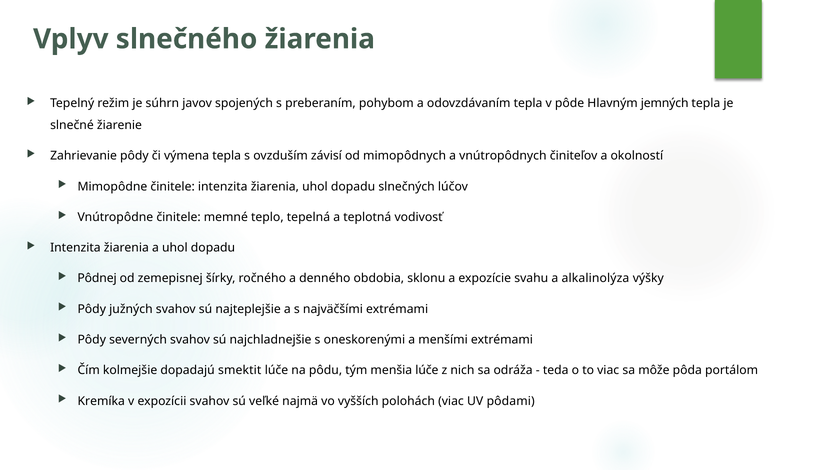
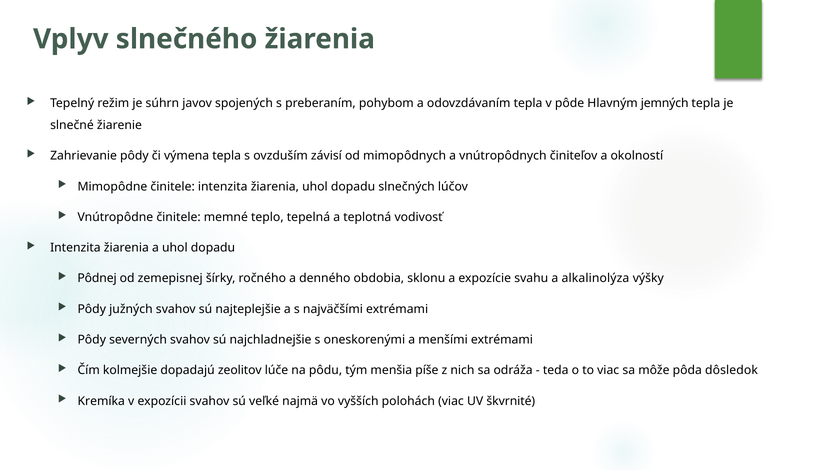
smektit: smektit -> zeolitov (240, 370)
menšia lúče: lúče -> píše (427, 370)
portálom: portálom -> dôsledok (732, 370)
pôdami: pôdami -> škvrnité (511, 401)
